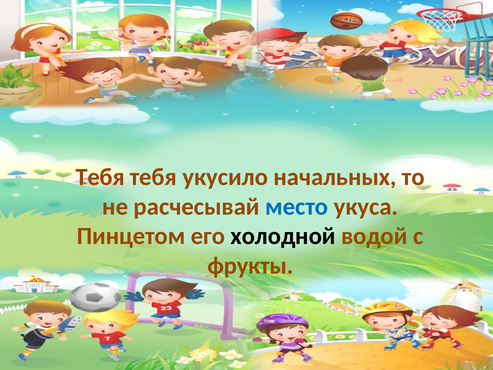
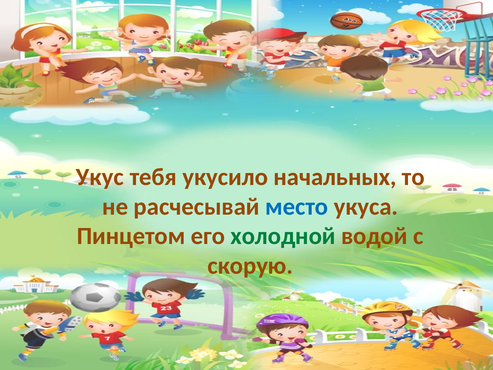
Тебя: Тебя -> Укус (100, 177)
холодной colour: black -> green (283, 236)
фрукты: фрукты -> скорую (250, 266)
